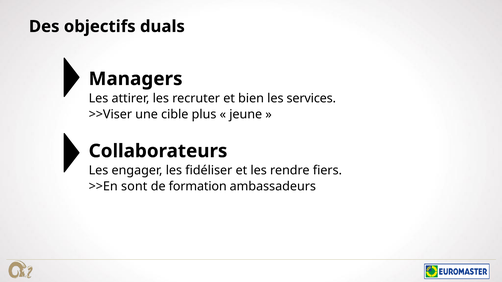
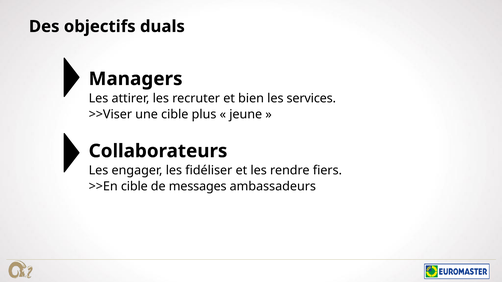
>>En sont: sont -> cible (134, 187)
formation: formation -> messages (198, 187)
